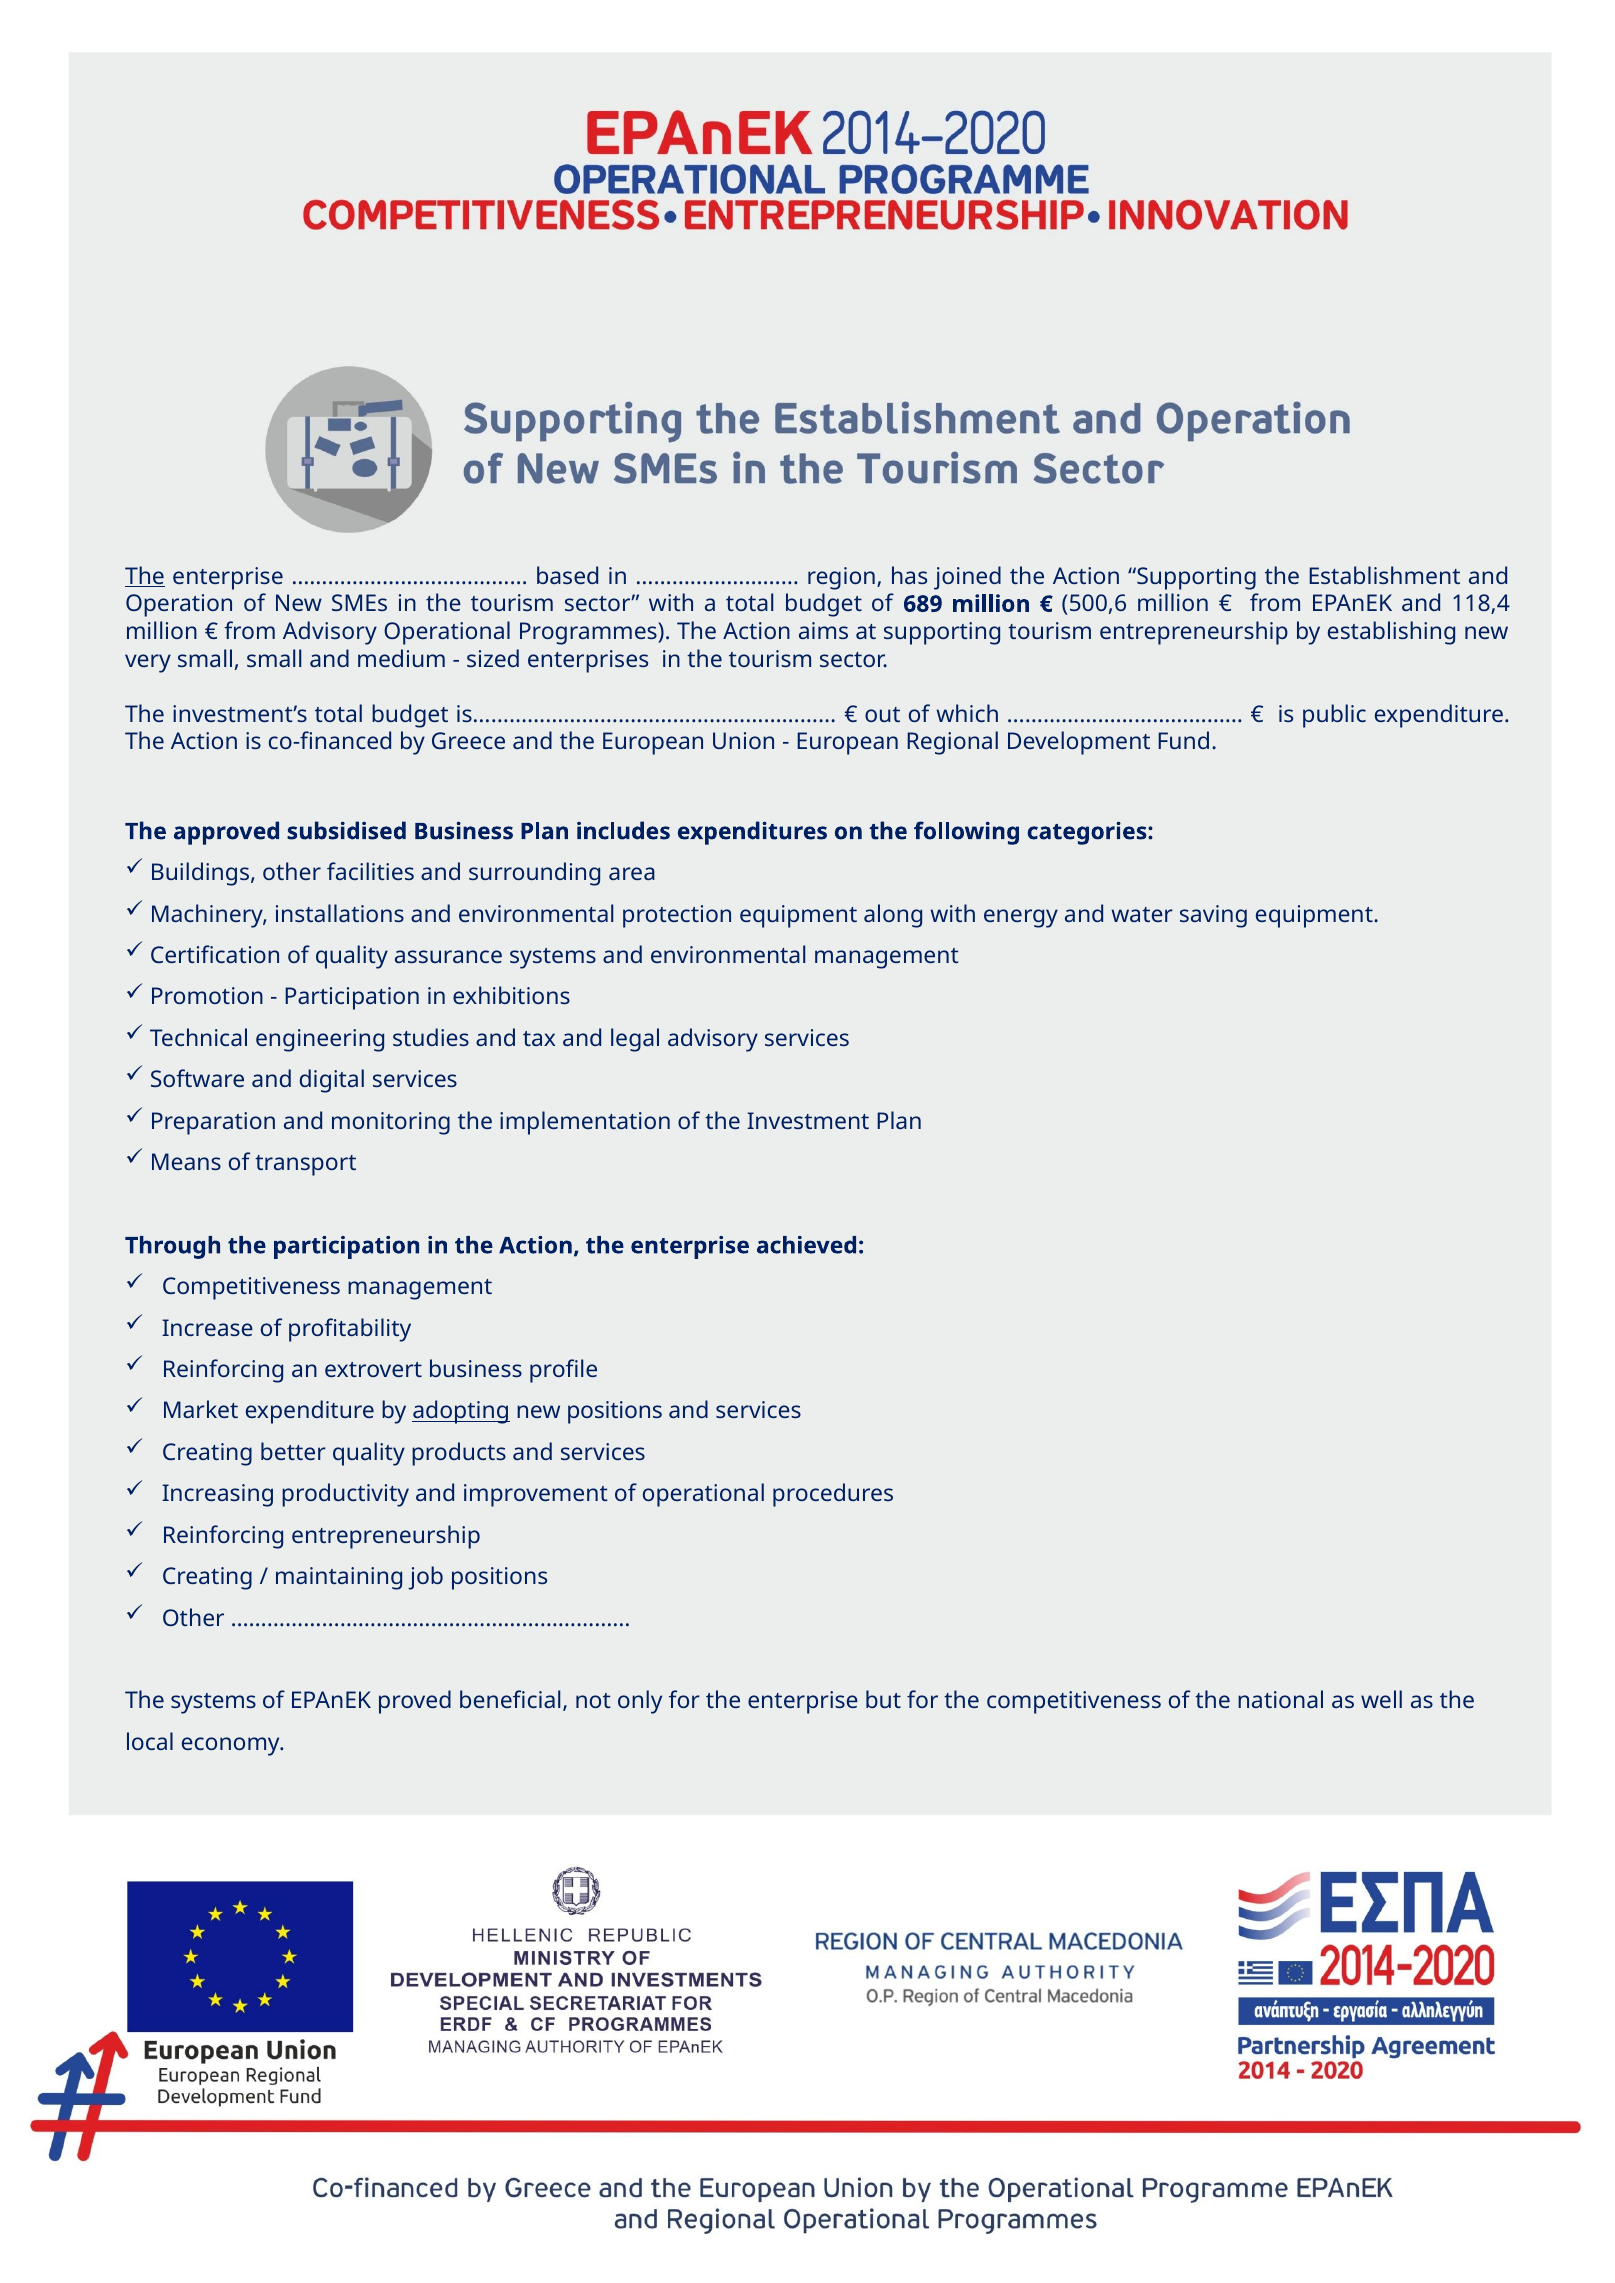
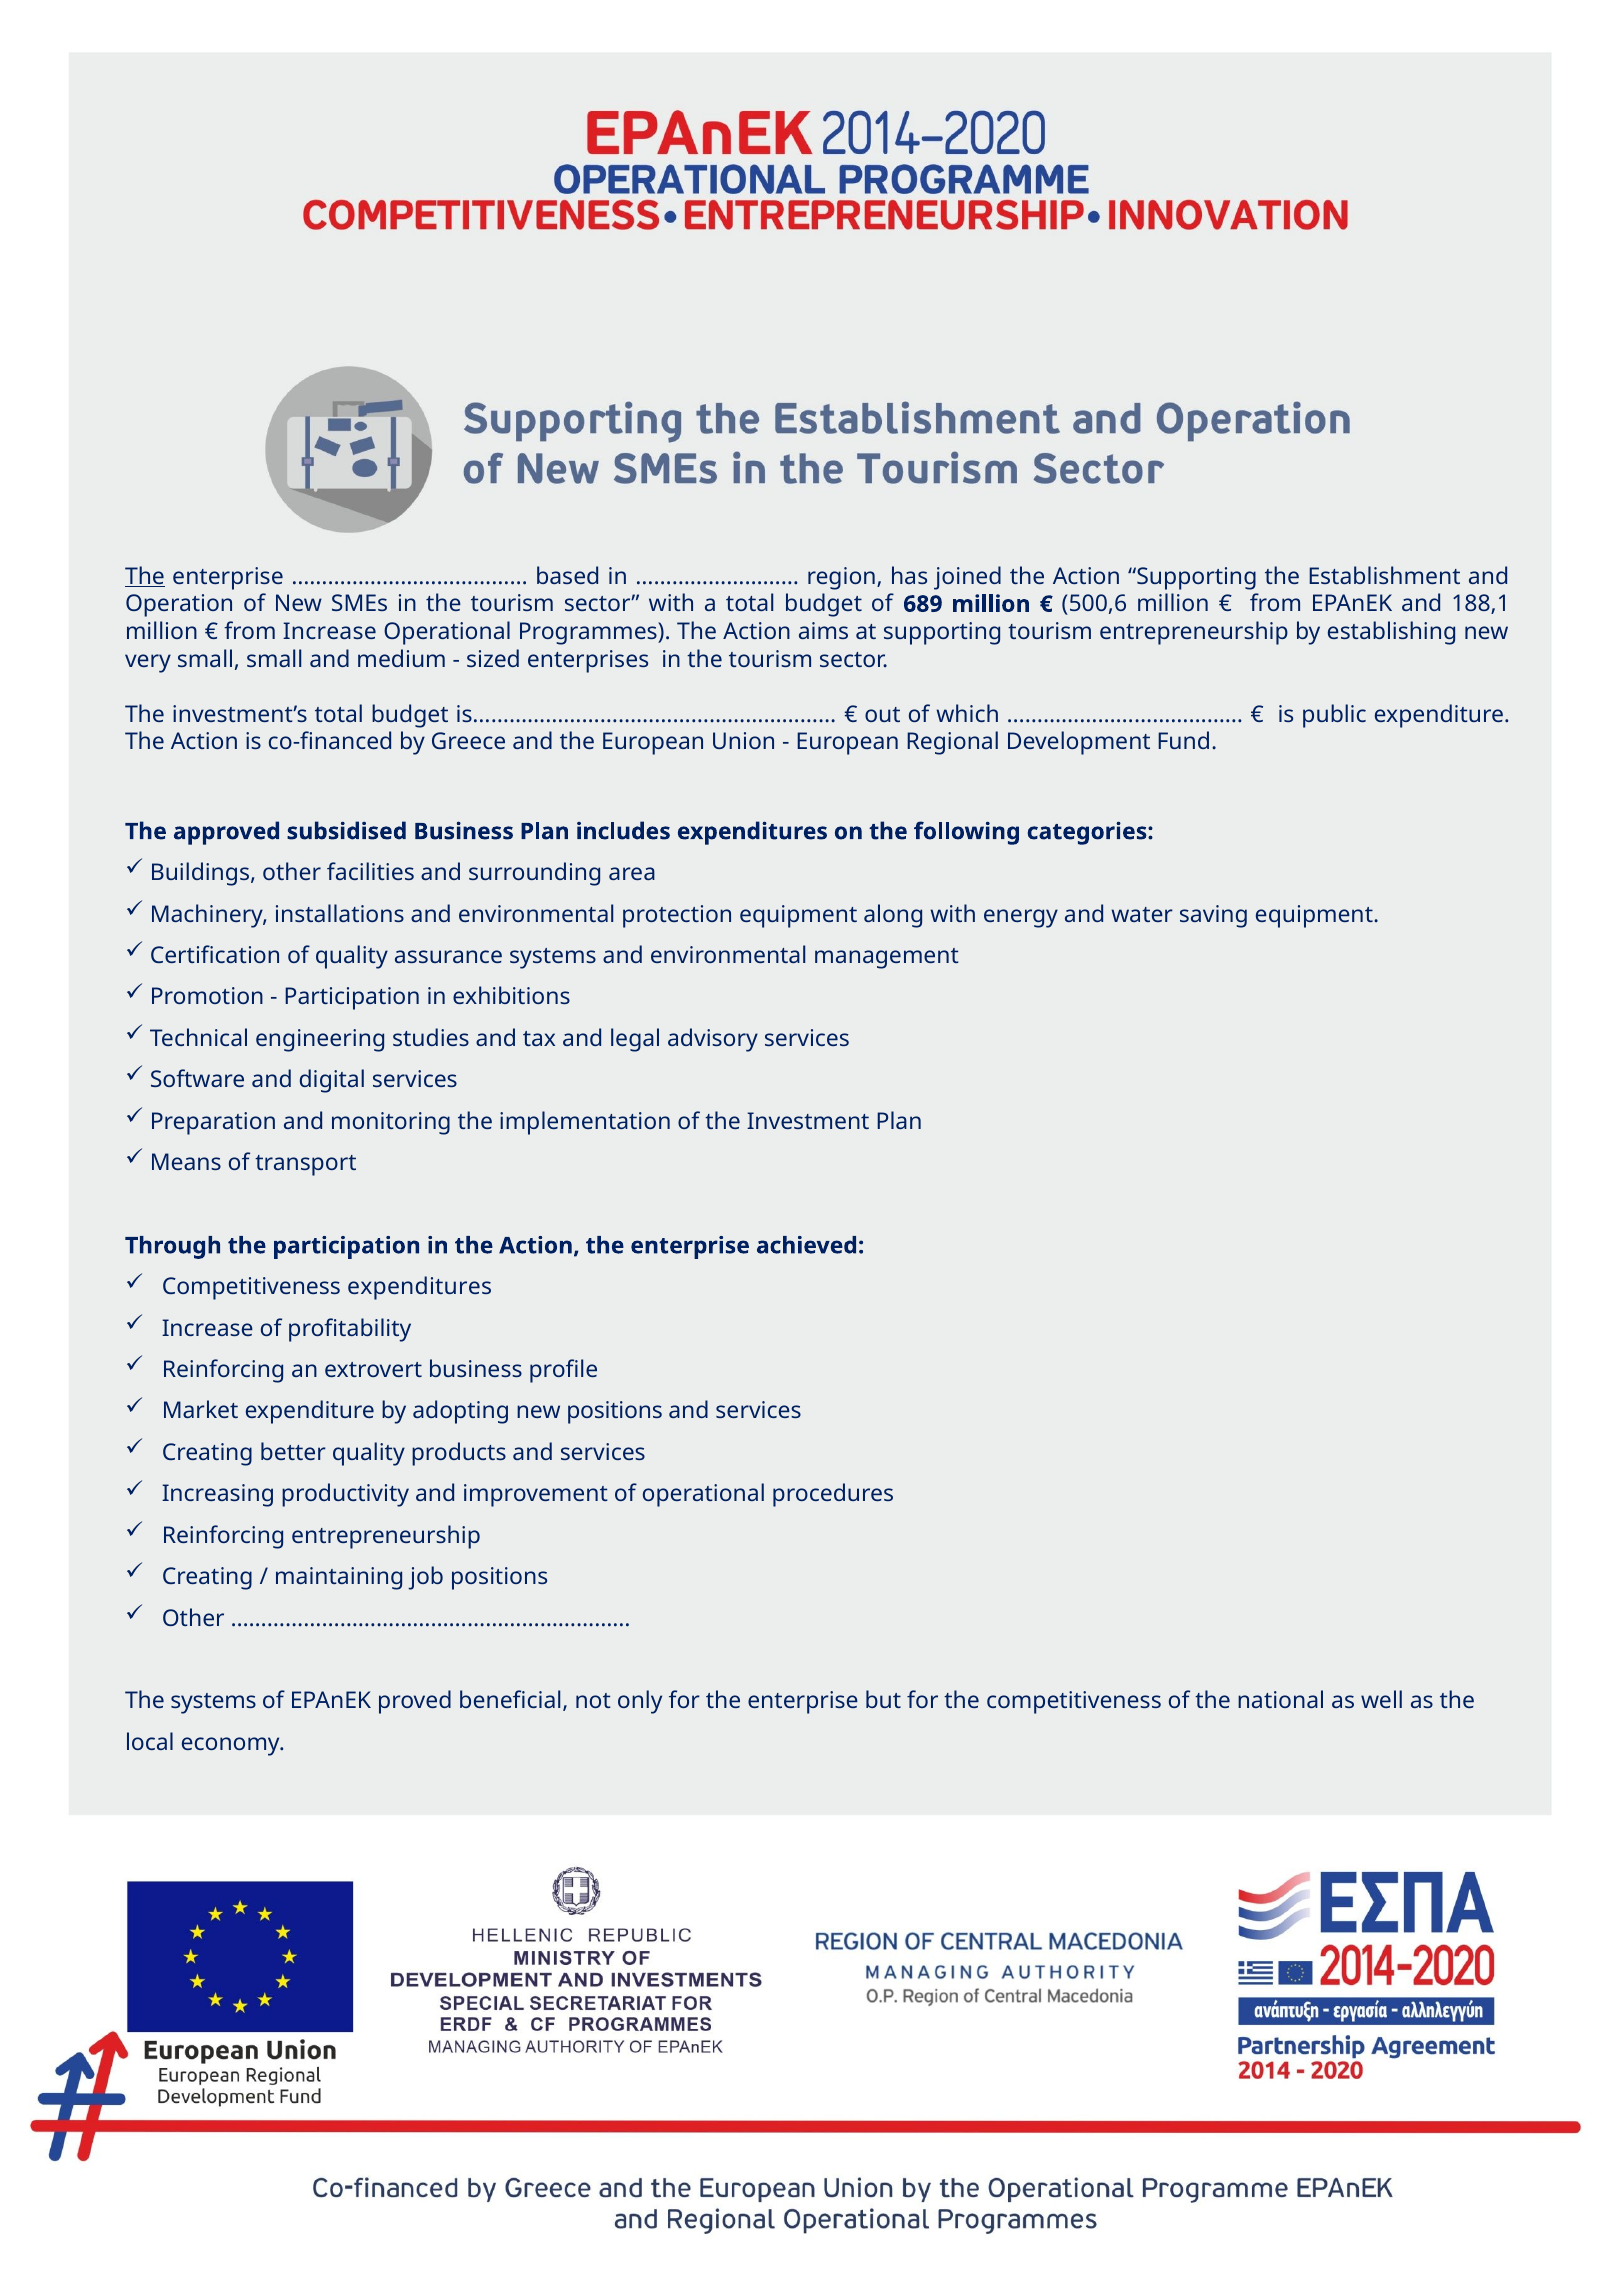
118,4: 118,4 -> 188,1 (1481, 604)
from Advisory: Advisory -> Increase (330, 632)
Competitiveness management: management -> expenditures (420, 1288)
adopting underline: present -> none (461, 1412)
